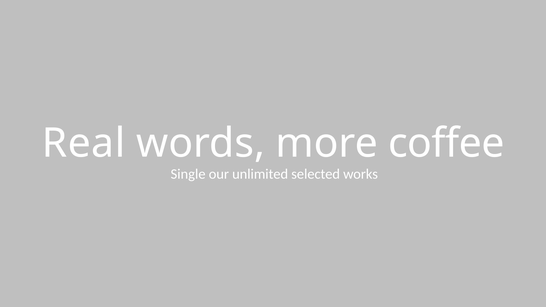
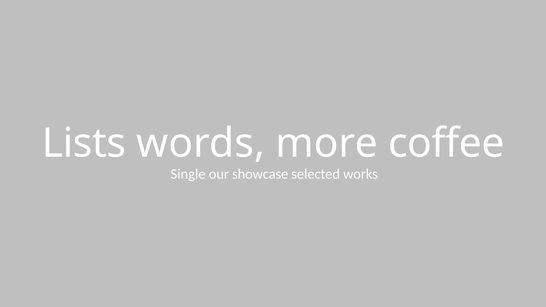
Real: Real -> Lists (84, 143)
unlimited: unlimited -> showcase (260, 174)
